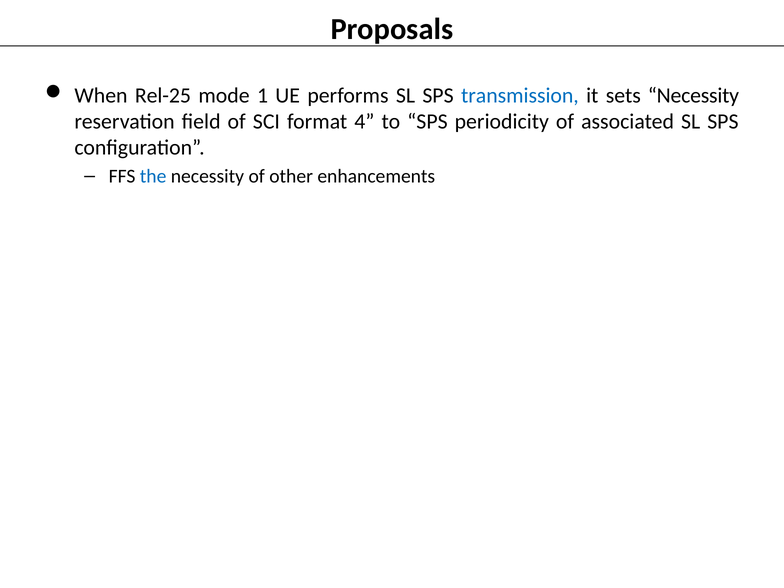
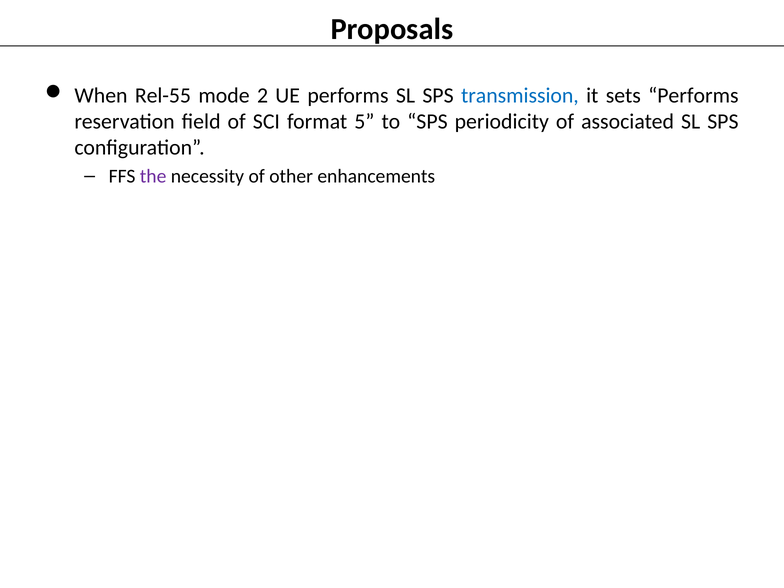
Rel-25: Rel-25 -> Rel-55 (163, 95)
1: 1 -> 2 (263, 95)
sets Necessity: Necessity -> Performs (693, 95)
4: 4 -> 5 (364, 122)
the colour: blue -> purple (153, 176)
